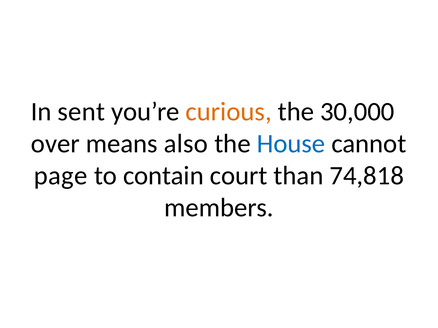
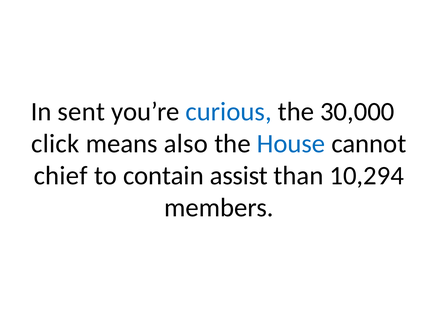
curious colour: orange -> blue (229, 112)
over: over -> click (55, 144)
page: page -> chief (61, 176)
court: court -> assist (239, 176)
74,818: 74,818 -> 10,294 (367, 176)
